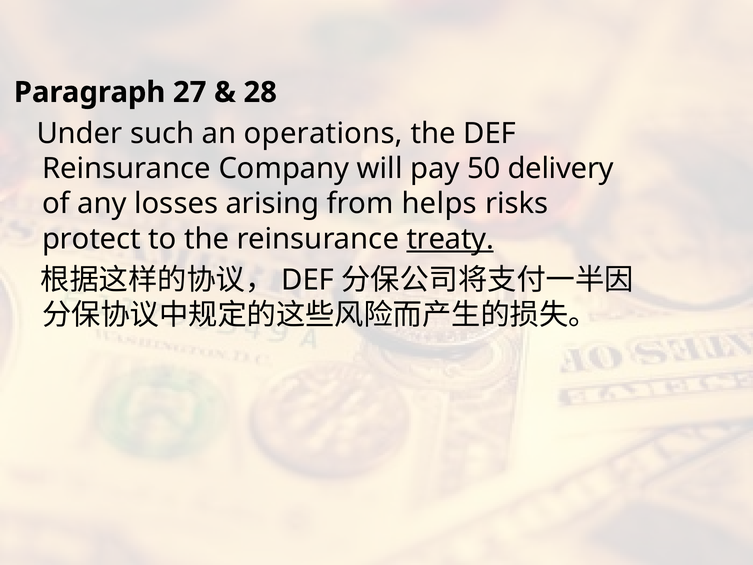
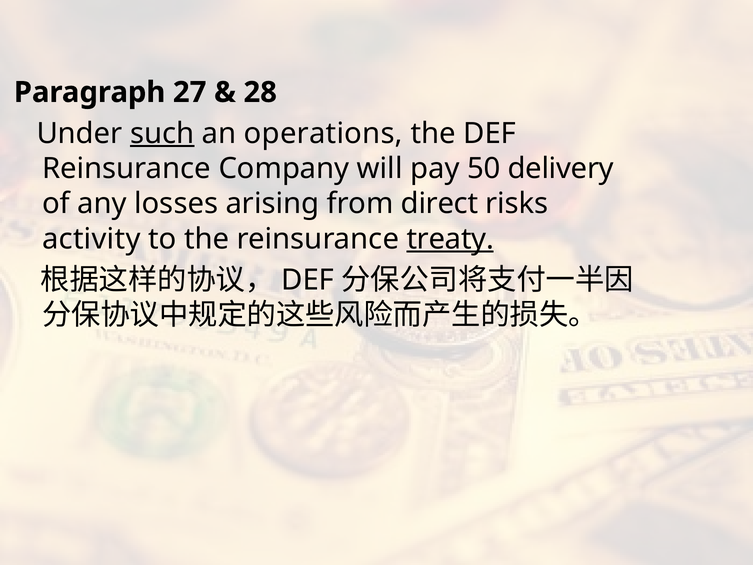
such underline: none -> present (162, 133)
helps: helps -> direct (439, 204)
protect: protect -> activity (91, 239)
